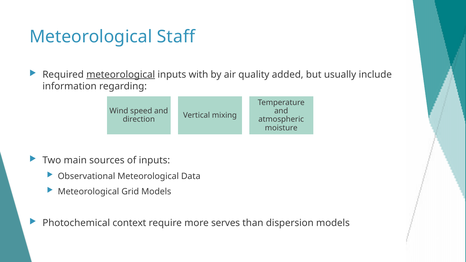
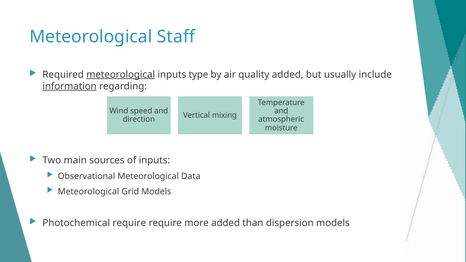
with: with -> type (198, 75)
information underline: none -> present (70, 86)
Photochemical context: context -> require (129, 223)
more serves: serves -> added (226, 223)
